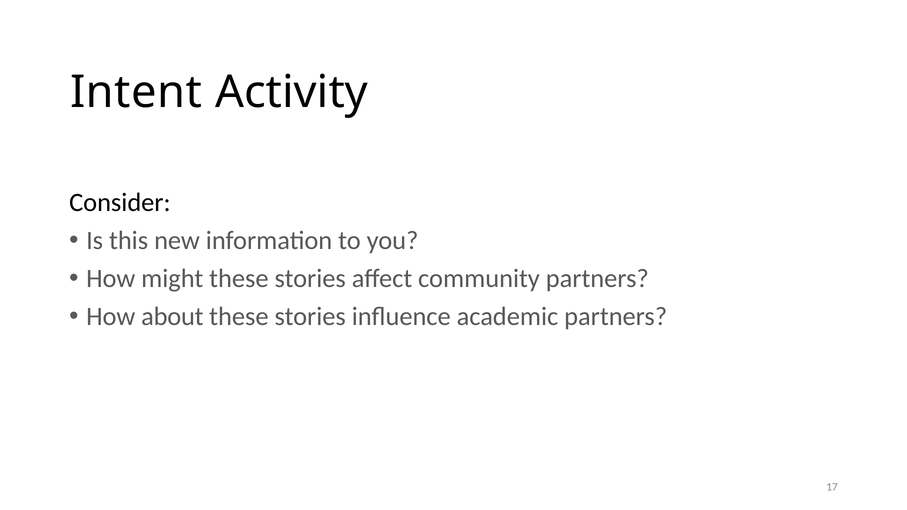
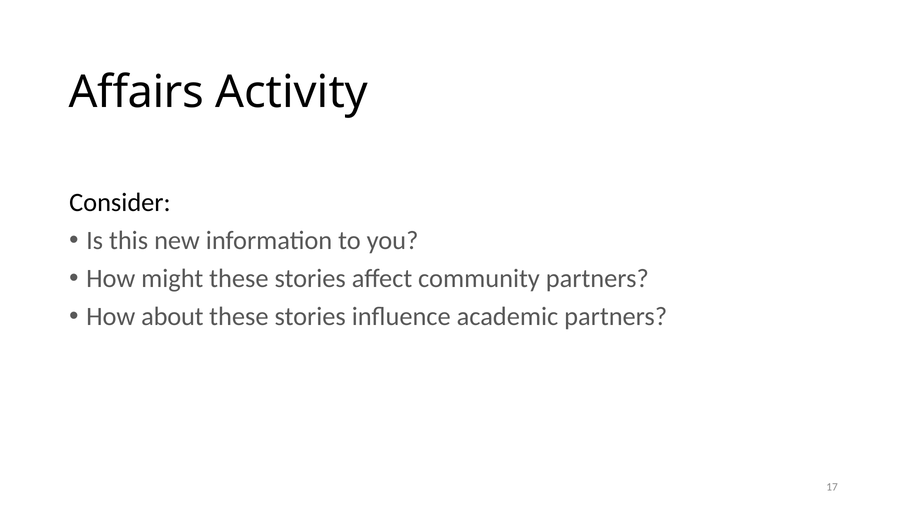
Intent: Intent -> Affairs (136, 92)
